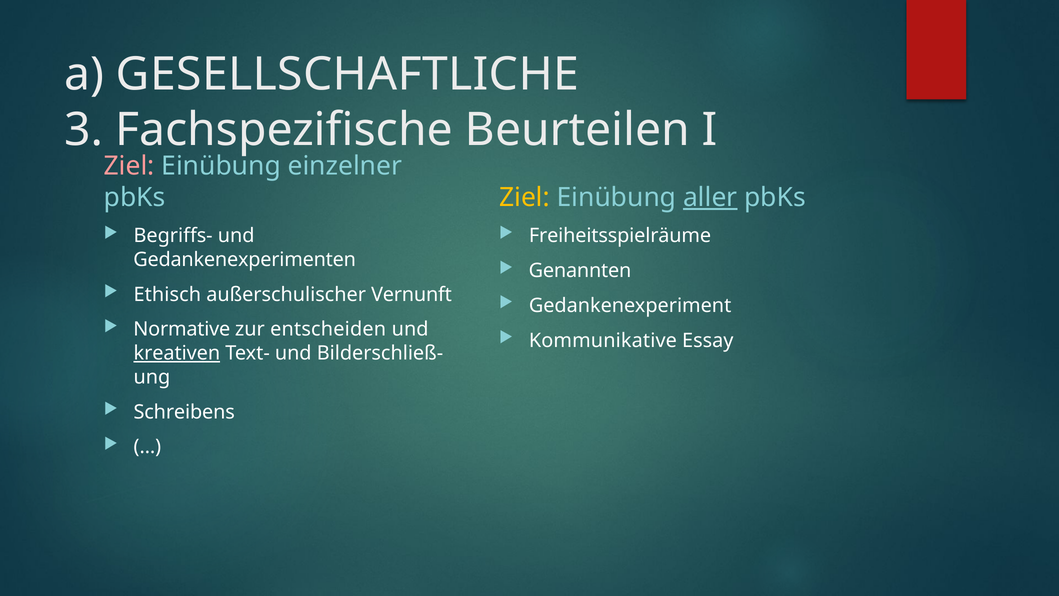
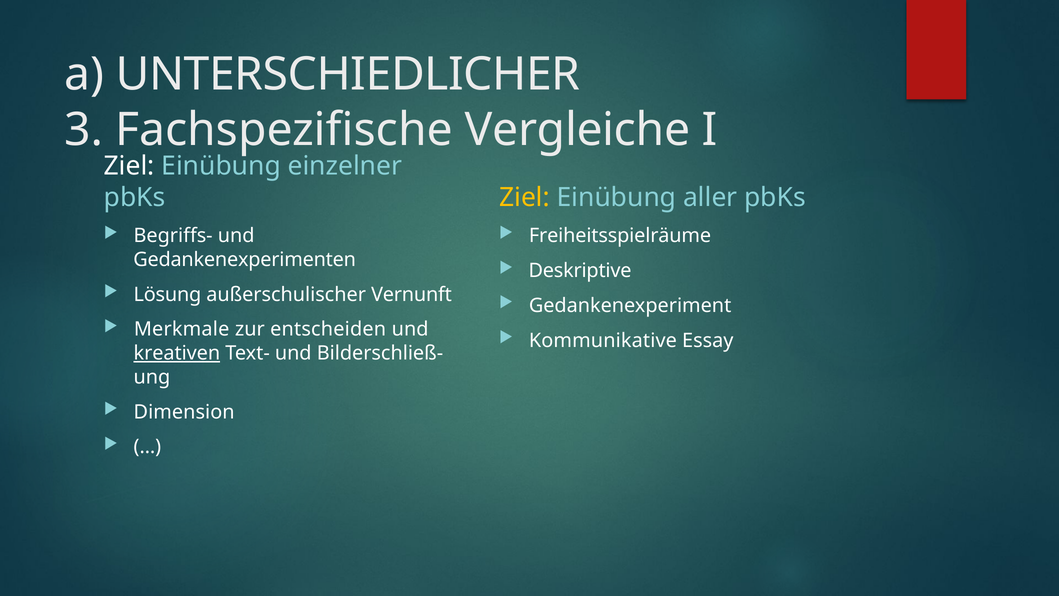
GESELLSCHAFTLICHE: GESELLSCHAFTLICHE -> UNTERSCHIEDLICHER (348, 74)
Beurteilen: Beurteilen -> Vergleiche (578, 130)
Ziel colour: pink -> white (129, 166)
aller underline: present -> none (710, 198)
Genannten: Genannten -> Deskriptive (580, 271)
Ethisch: Ethisch -> Lösung (167, 294)
Normative: Normative -> Merkmale (182, 329)
Schreibens: Schreibens -> Dimension (184, 412)
